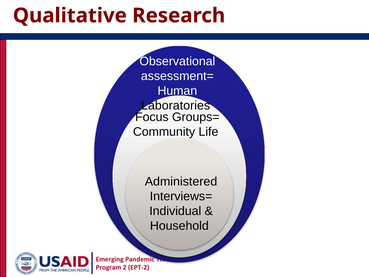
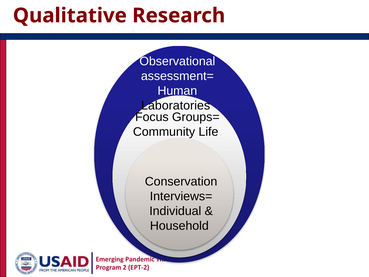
Administered: Administered -> Conservation (181, 181)
